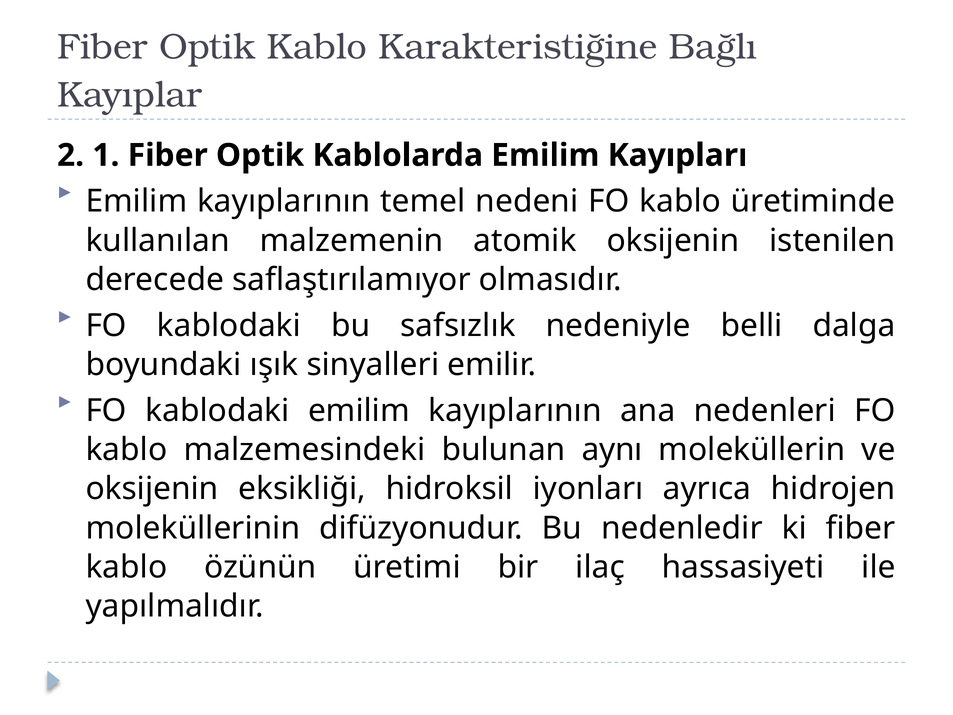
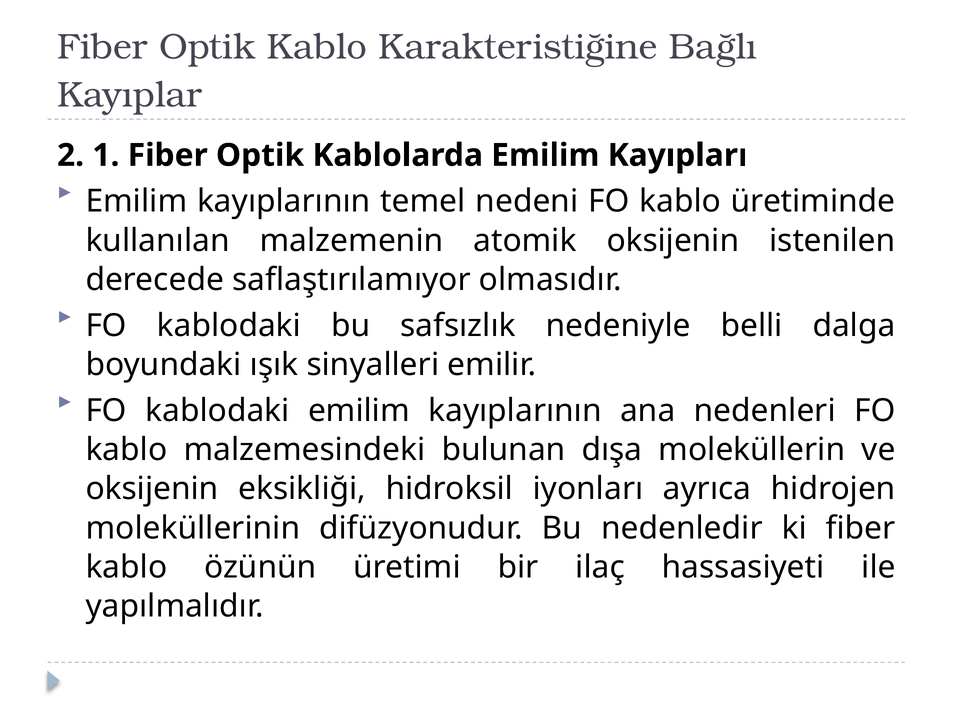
aynı: aynı -> dışa (612, 450)
